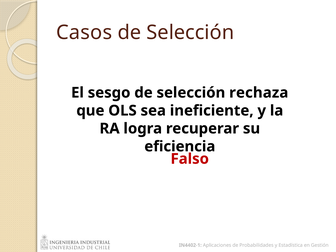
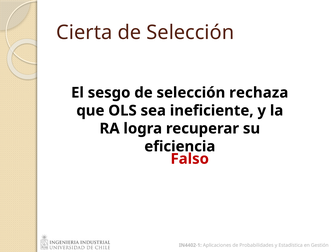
Casos: Casos -> Cierta (84, 32)
